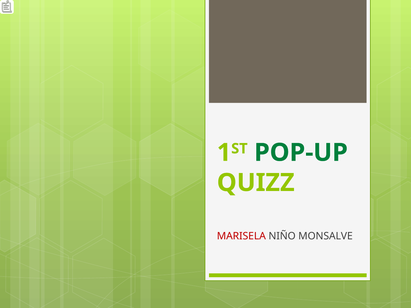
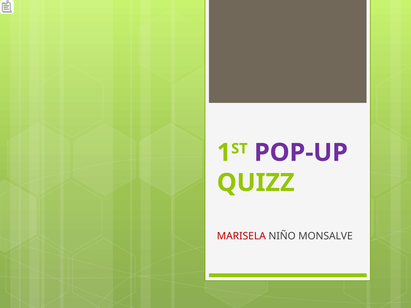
POP-UP colour: green -> purple (301, 153)
